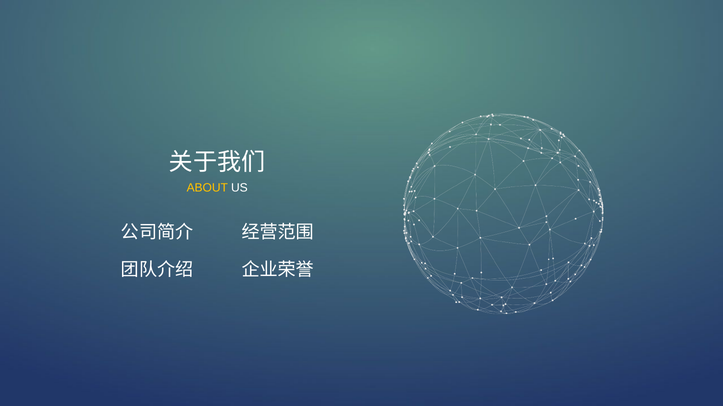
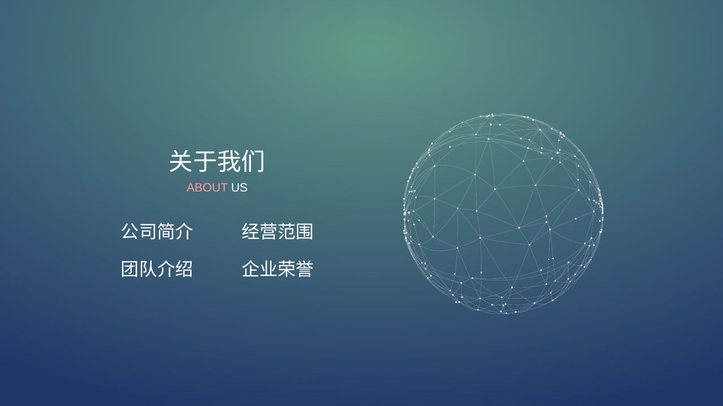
ABOUT colour: yellow -> pink (207, 188)
